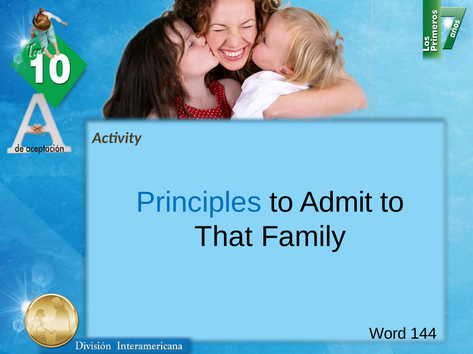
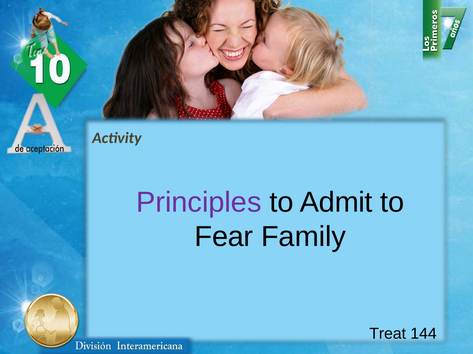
Principles colour: blue -> purple (199, 203)
That: That -> Fear (224, 237)
Word: Word -> Treat (388, 334)
